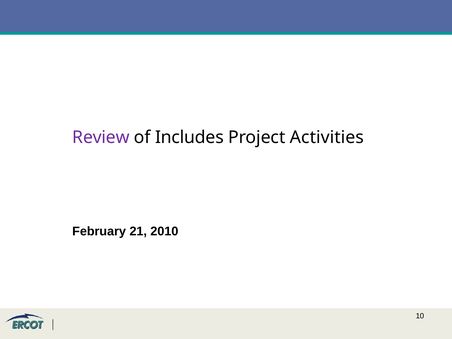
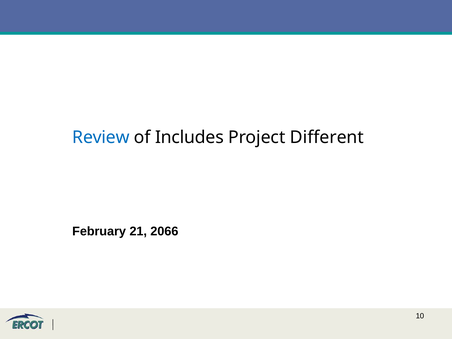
Review colour: purple -> blue (101, 137)
Activities: Activities -> Different (327, 137)
2010: 2010 -> 2066 (164, 231)
